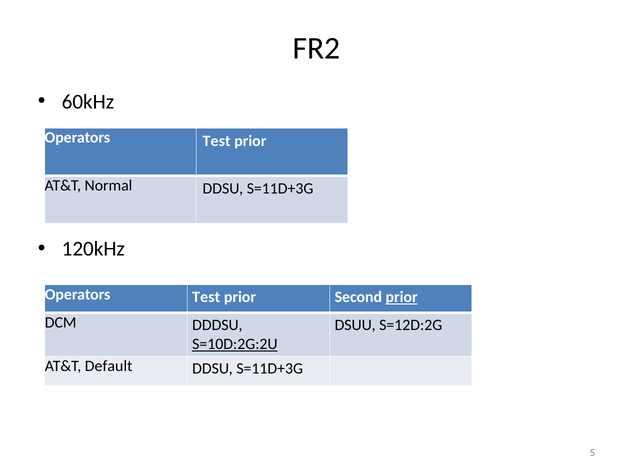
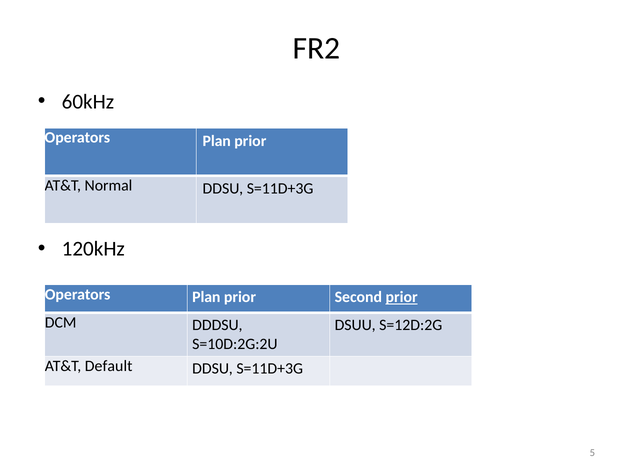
Test: Test -> Plan (217, 141)
Test: Test -> Plan (206, 298)
S=10D:2G:2U underline: present -> none (235, 345)
